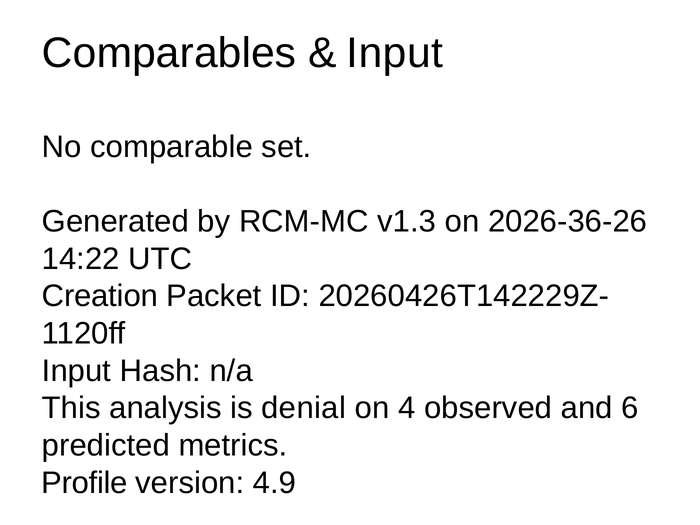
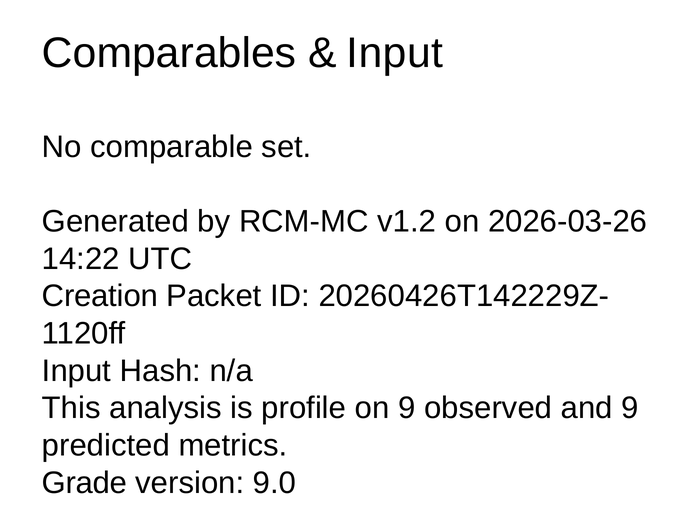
v1.3: v1.3 -> v1.2 (407, 221)
2026-36-26: 2026-36-26 -> 2026-03-26 (568, 221)
denial: denial -> profile (304, 408)
on 4: 4 -> 9 (407, 408)
and 6: 6 -> 9 (630, 408)
Profile: Profile -> Grade (84, 483)
4.9: 4.9 -> 9.0 (275, 483)
